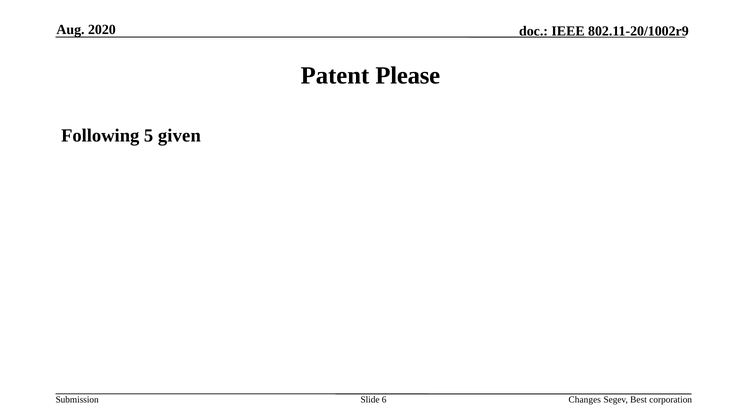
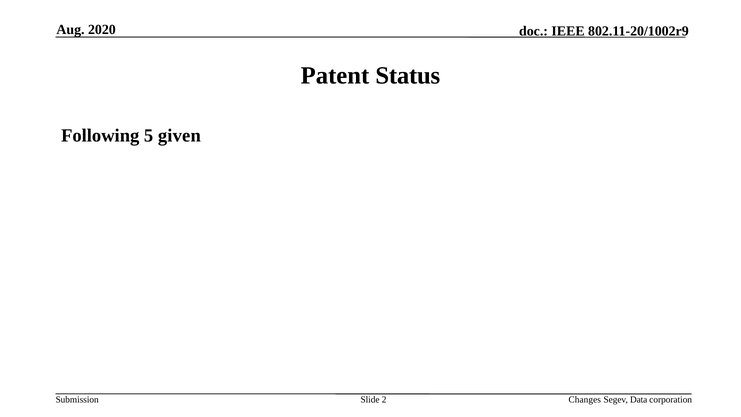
Please: Please -> Status (408, 76)
6: 6 -> 2 (384, 400)
Best: Best -> Data (639, 400)
